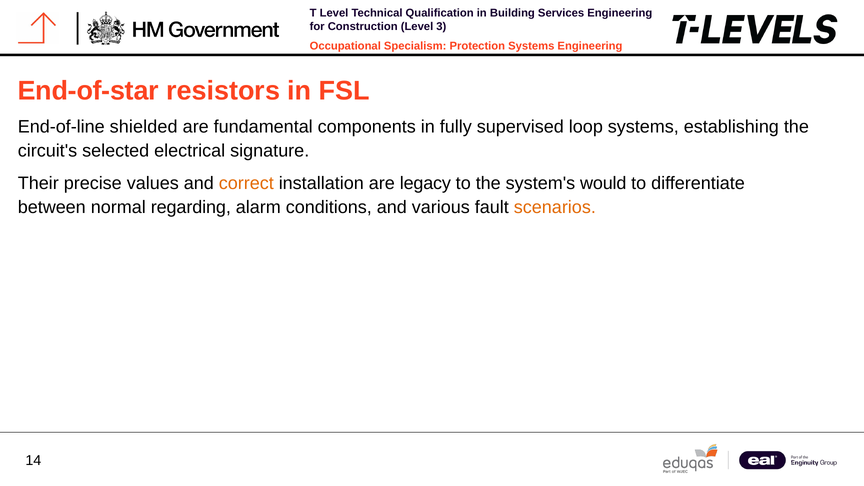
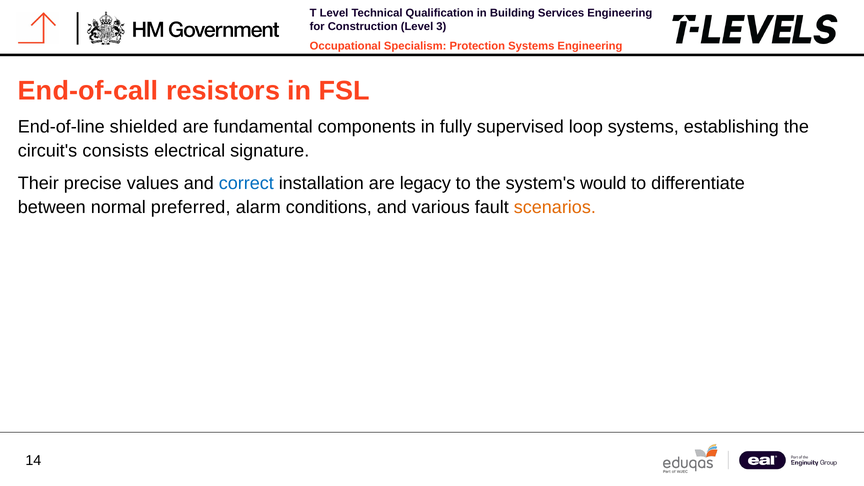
End-of-star: End-of-star -> End-of-call (88, 91)
selected: selected -> consists (116, 151)
correct colour: orange -> blue (246, 183)
regarding: regarding -> preferred (191, 207)
